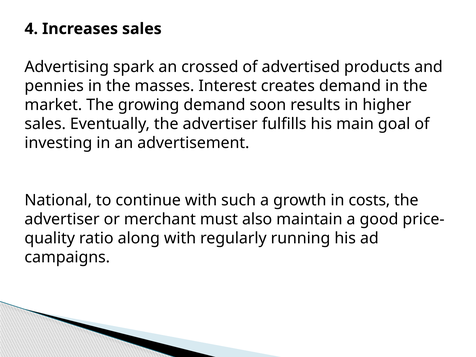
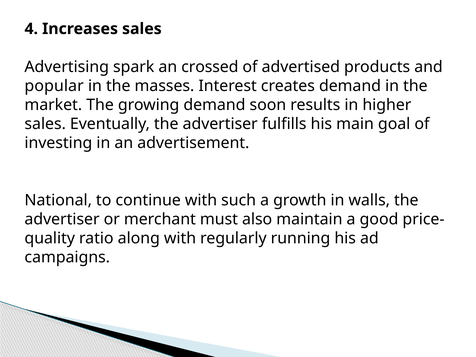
pennies: pennies -> popular (54, 86)
costs: costs -> walls (369, 200)
